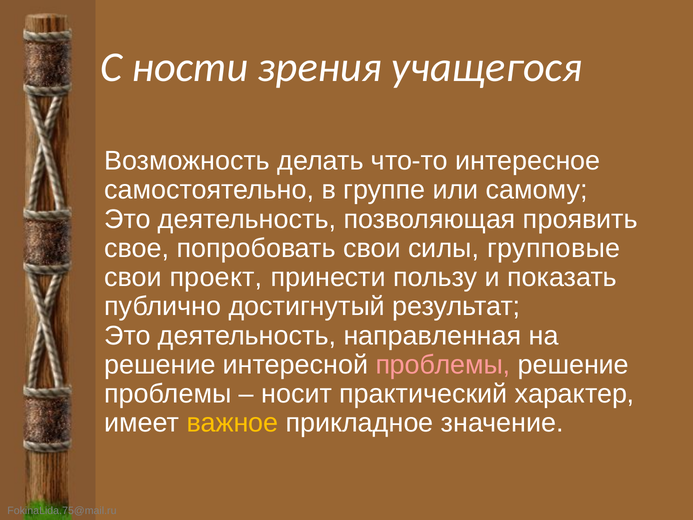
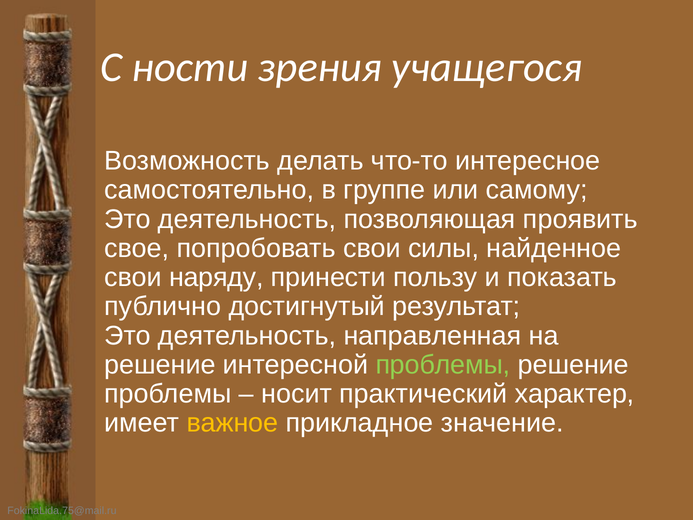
групповые: групповые -> найденное (554, 248)
проект: проект -> наряду (216, 277)
проблемы colour: pink -> light green (443, 365)
